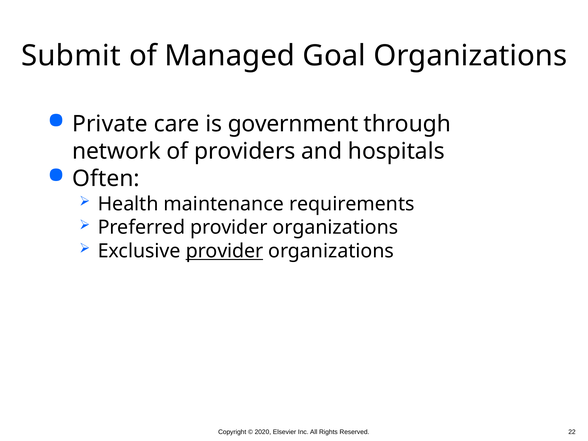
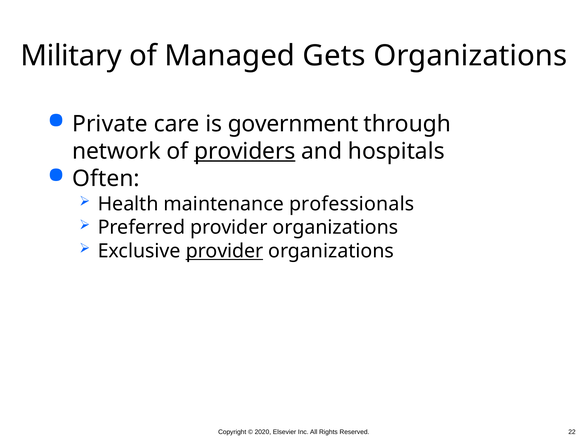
Submit: Submit -> Military (71, 56)
Goal: Goal -> Gets (334, 56)
providers underline: none -> present (245, 151)
requirements: requirements -> professionals (352, 204)
